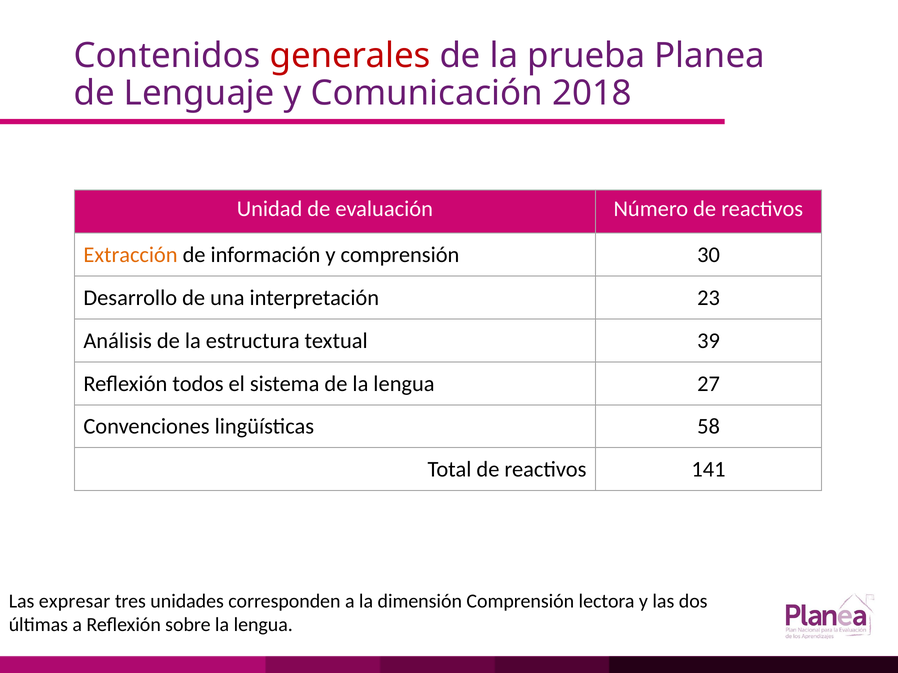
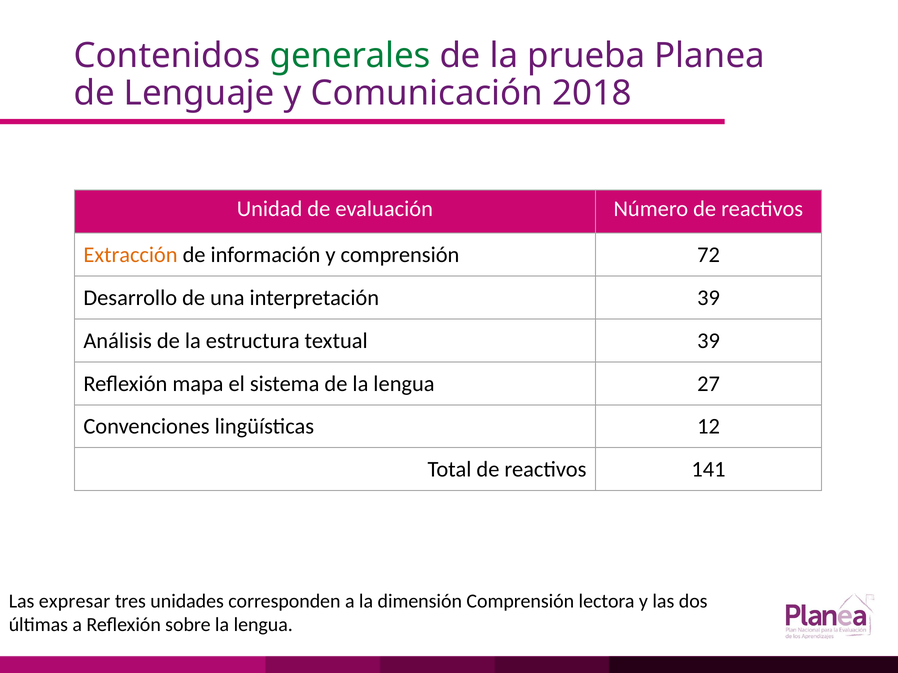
generales colour: red -> green (350, 56)
30: 30 -> 72 (709, 255)
interpretación 23: 23 -> 39 (709, 298)
todos: todos -> mapa (198, 384)
58: 58 -> 12 (709, 427)
